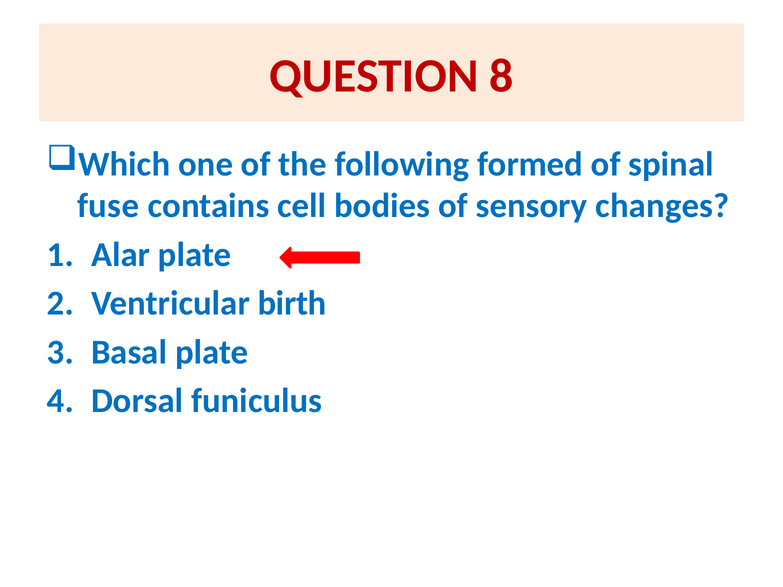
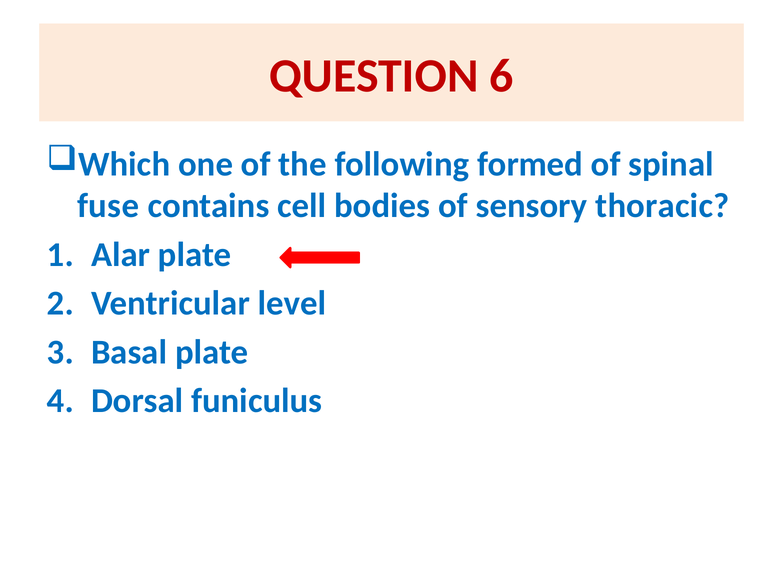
8: 8 -> 6 (501, 76)
changes: changes -> thoracic (662, 206)
birth: birth -> level (292, 304)
